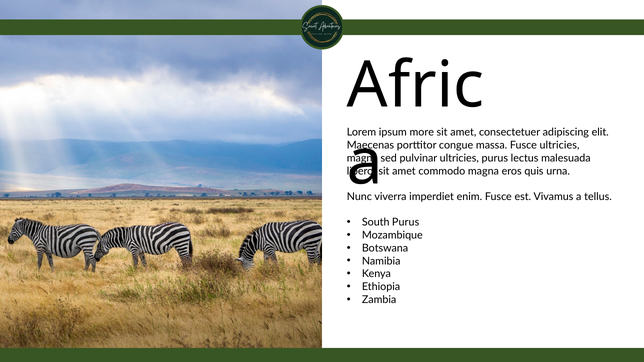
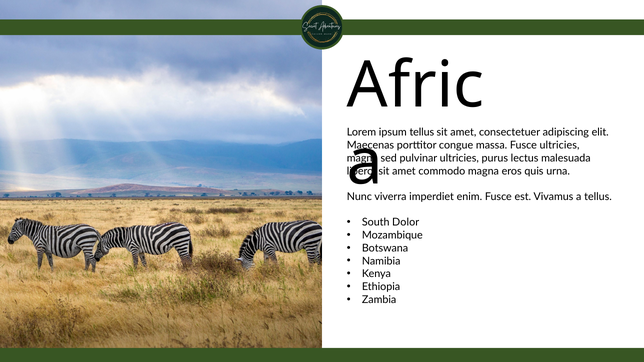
ipsum more: more -> tellus (422, 132)
South Purus: Purus -> Dolor (406, 223)
